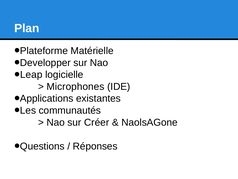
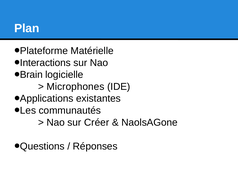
Developper: Developper -> Interactions (45, 63)
Leap: Leap -> Brain (31, 74)
